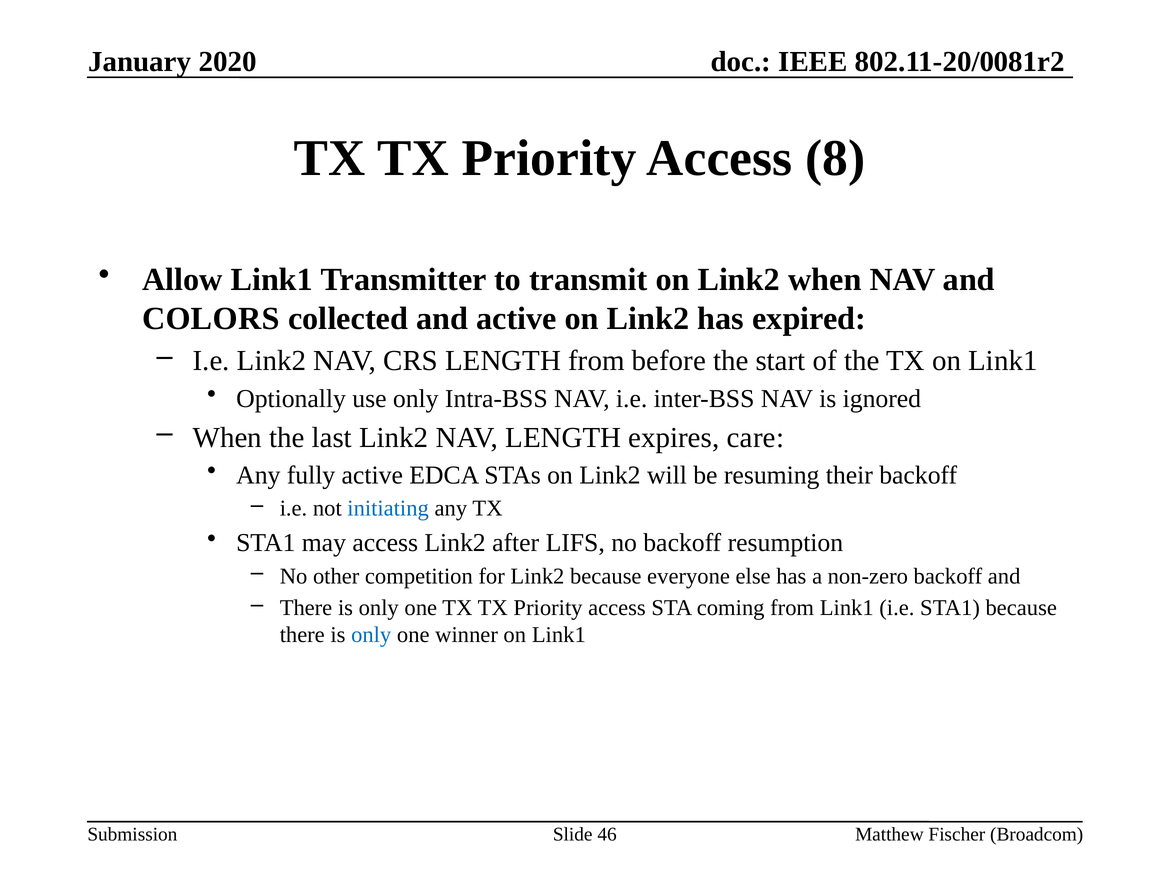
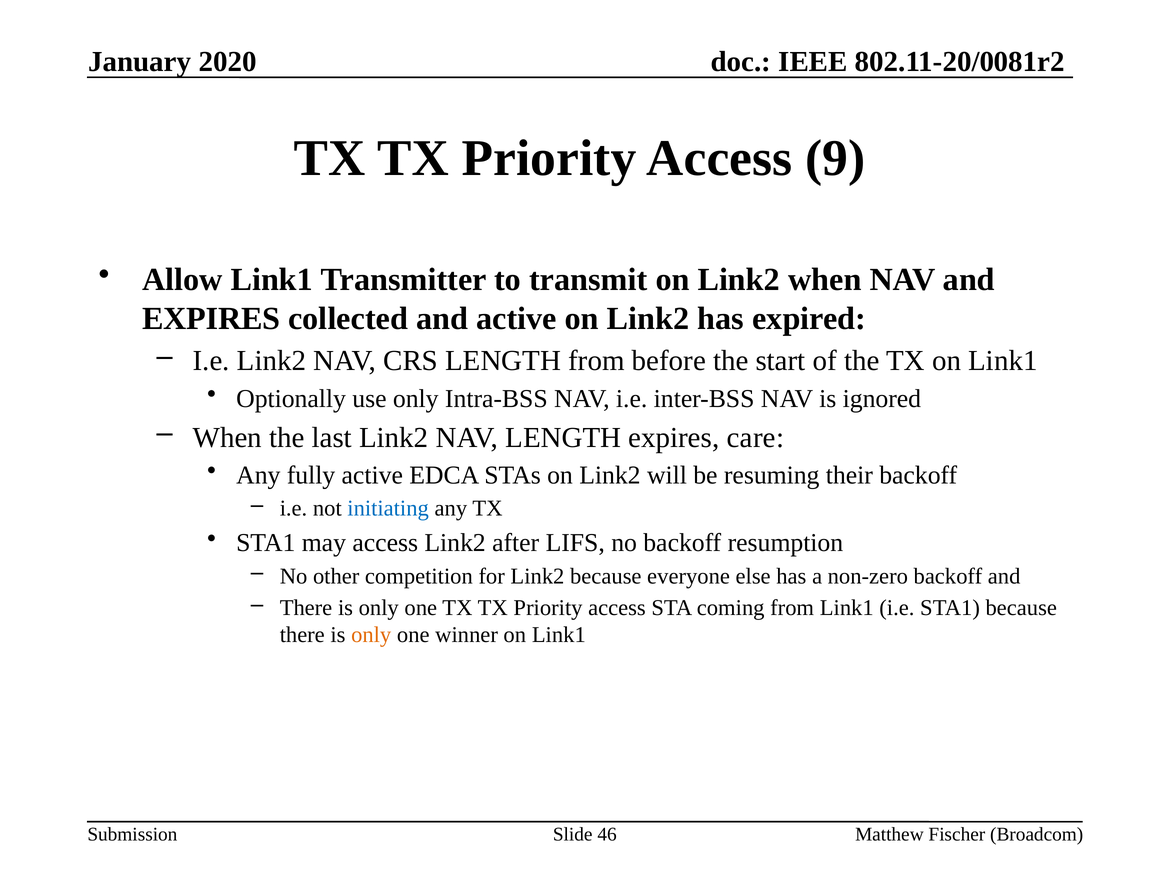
8: 8 -> 9 (835, 158)
COLORS: COLORS -> EXPIRES (211, 318)
only colour: blue -> orange (371, 635)
